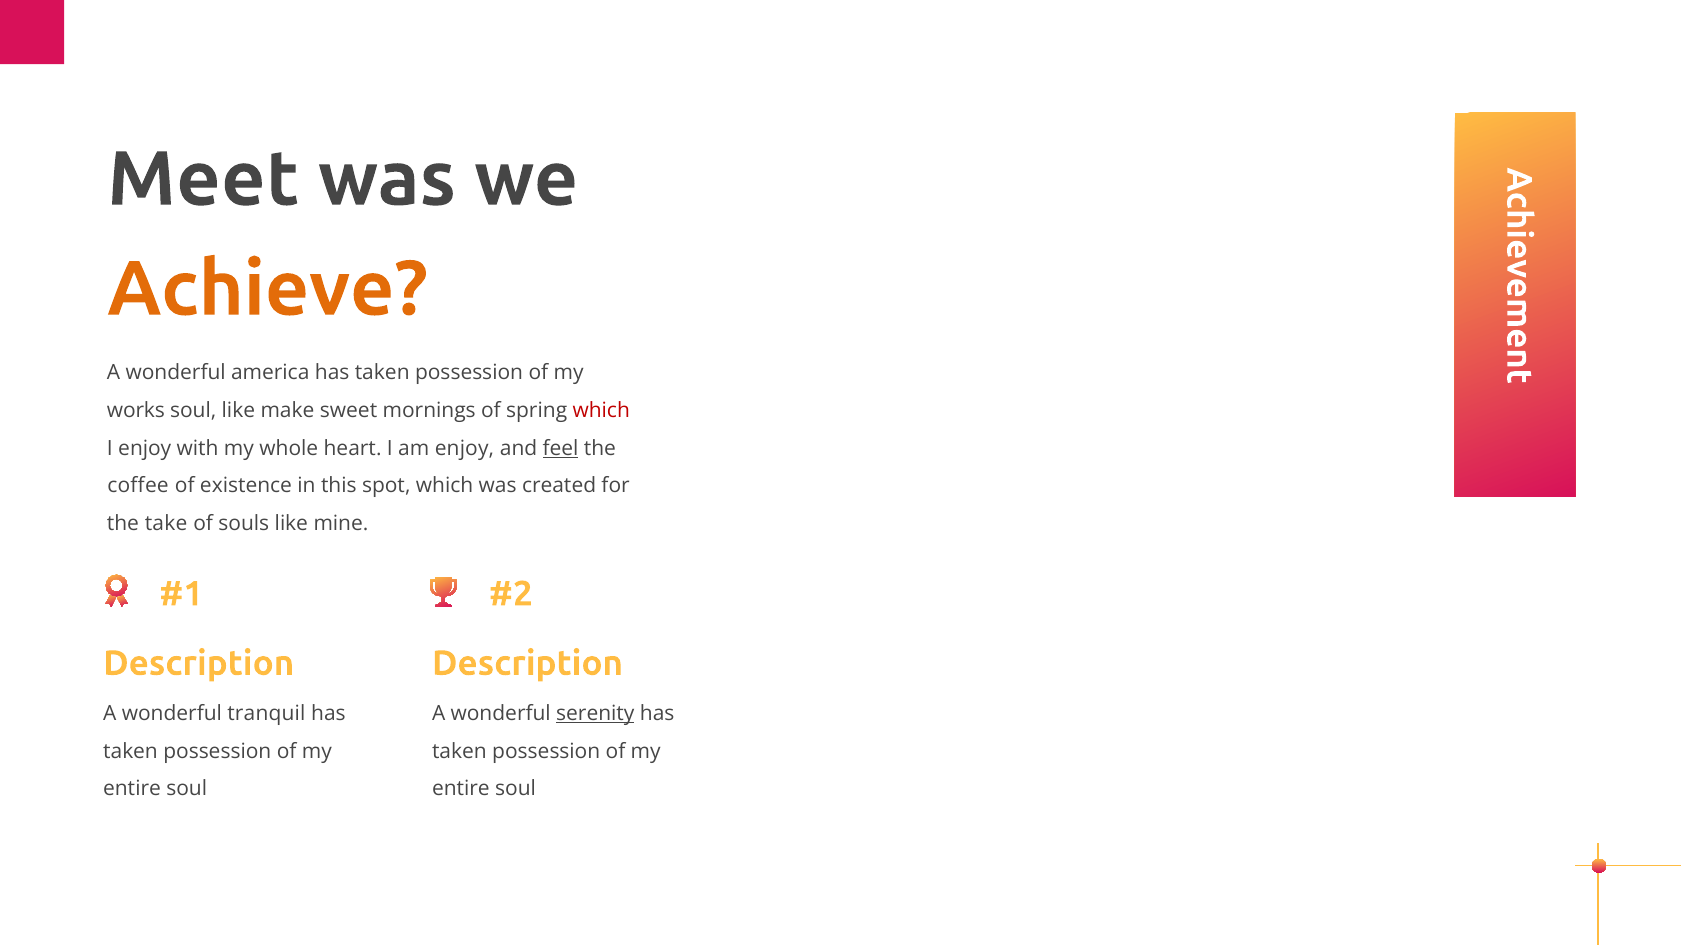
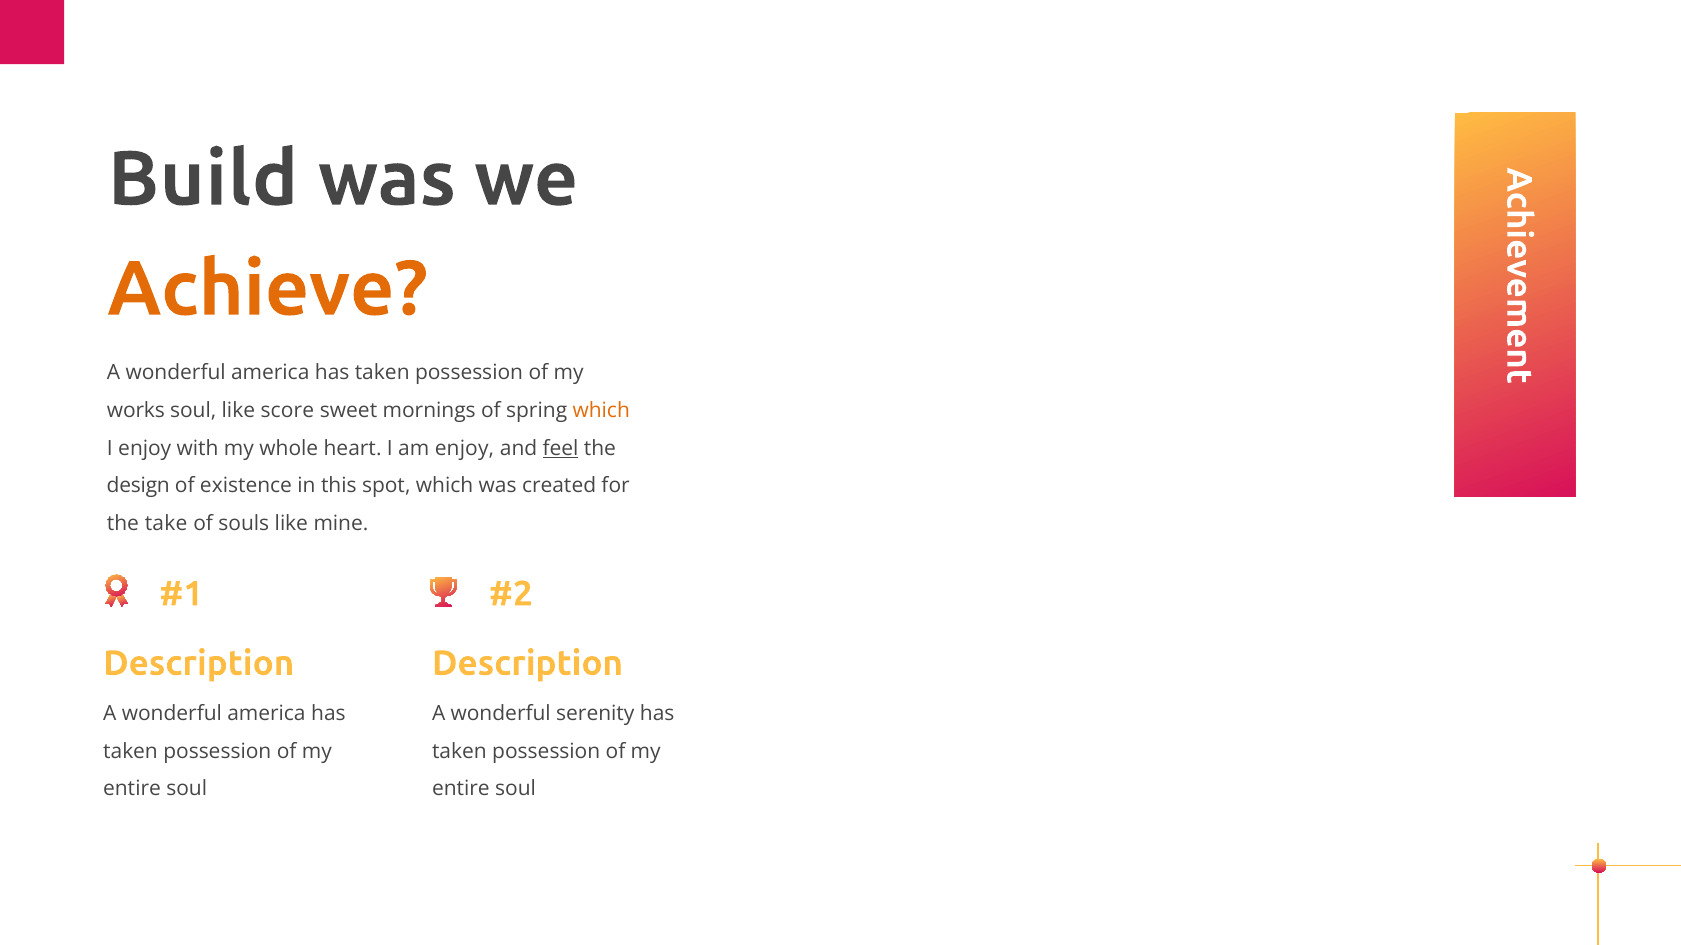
Meet: Meet -> Build (203, 179)
make: make -> score (287, 411)
which colour: red -> orange (601, 411)
coffee: coffee -> design (138, 486)
tranquil: tranquil -> america (266, 714)
serenity underline: present -> none (595, 714)
